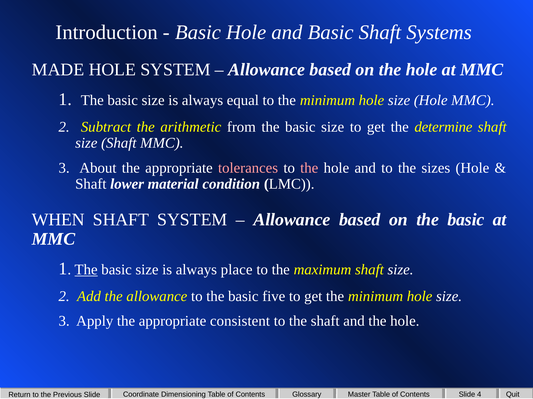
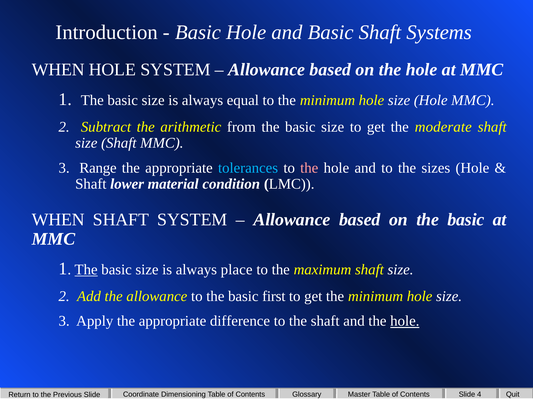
MADE: MADE -> WHEN (58, 70)
determine: determine -> moderate (443, 127)
About: About -> Range (98, 168)
tolerances colour: pink -> light blue (248, 168)
five: five -> first (274, 297)
consistent: consistent -> difference (240, 322)
hole underline: none -> present (405, 322)
